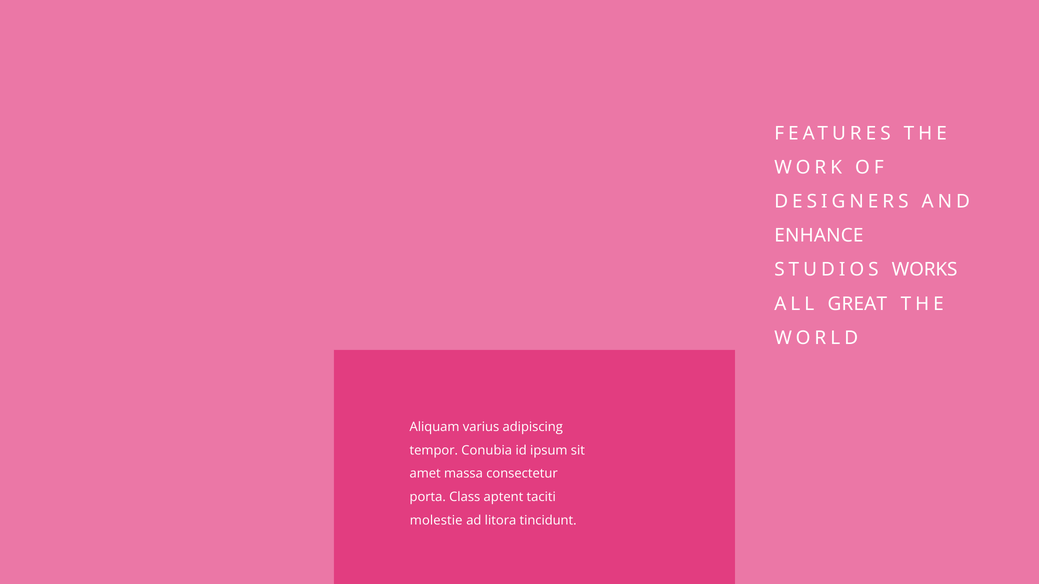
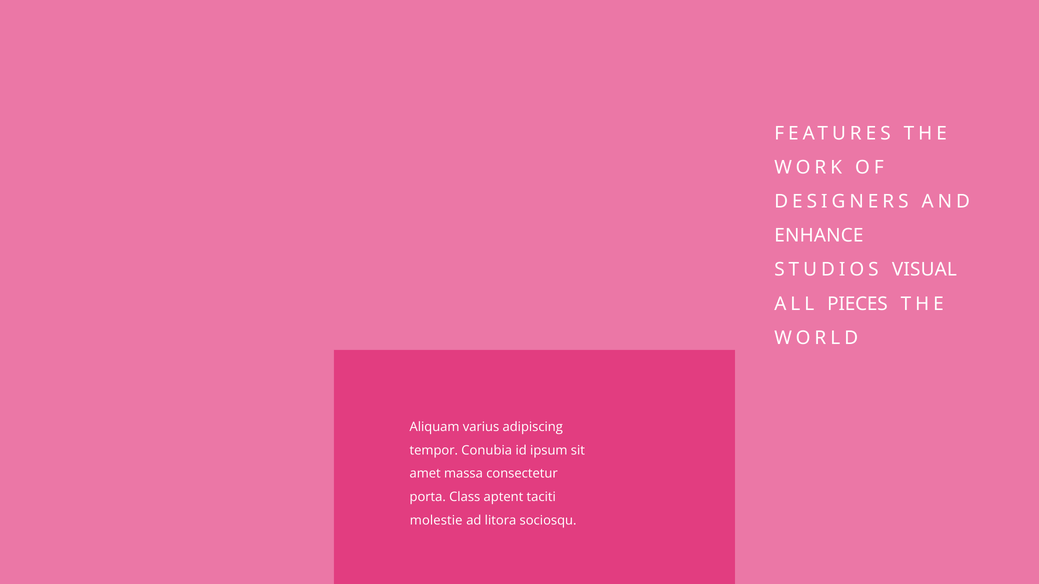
WORKS: WORKS -> VISUAL (924, 270)
GREAT: GREAT -> PIECES (857, 304)
tincidunt: tincidunt -> sociosqu (548, 521)
